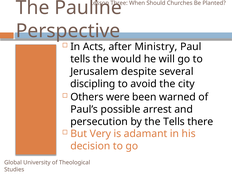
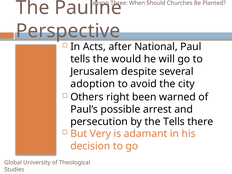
Ministry: Ministry -> National (156, 47)
discipling: discipling -> adoption (93, 84)
were: were -> right (118, 97)
